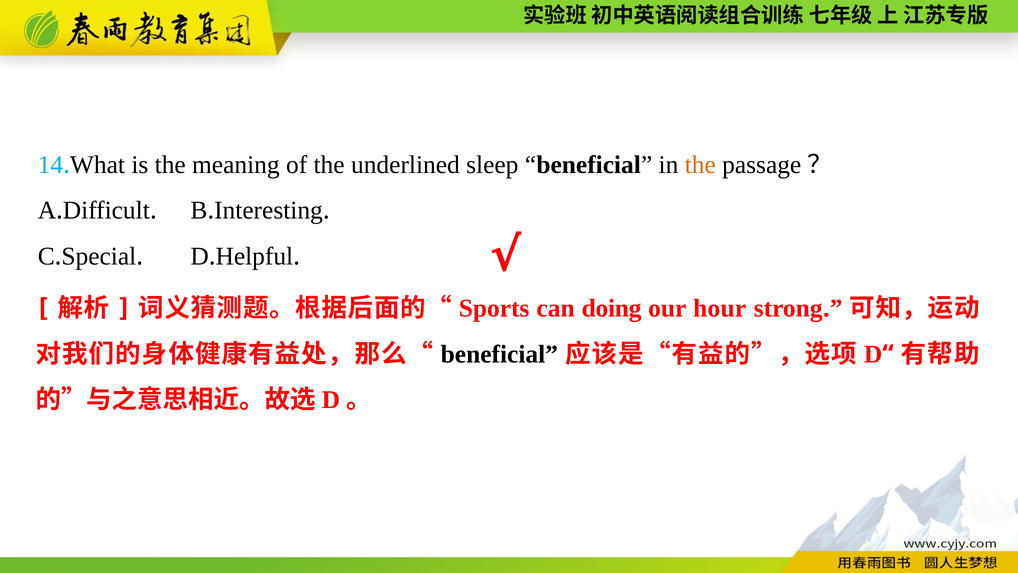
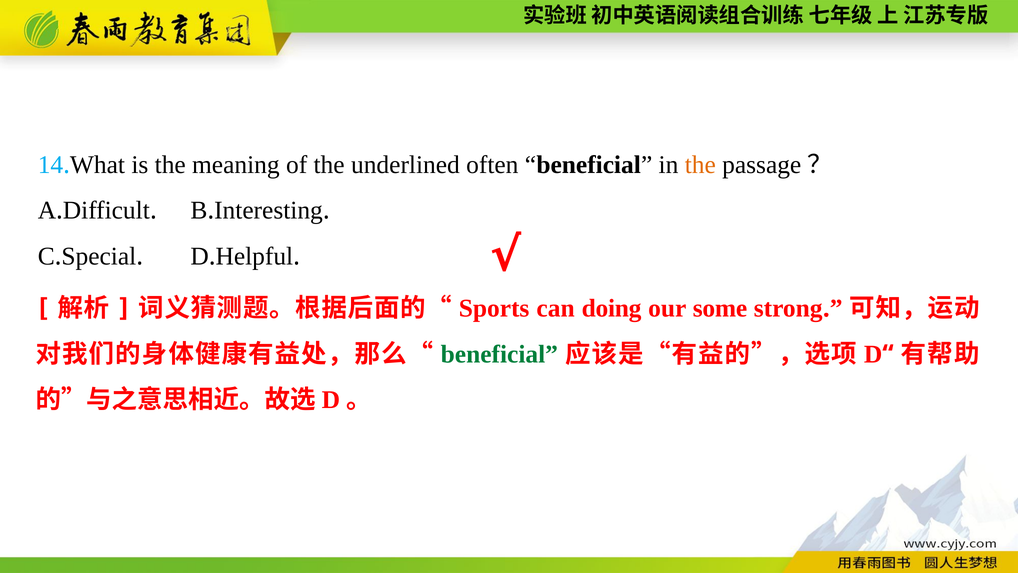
sleep: sleep -> often (492, 165)
hour: hour -> some (720, 308)
beneficial colour: black -> green (499, 354)
